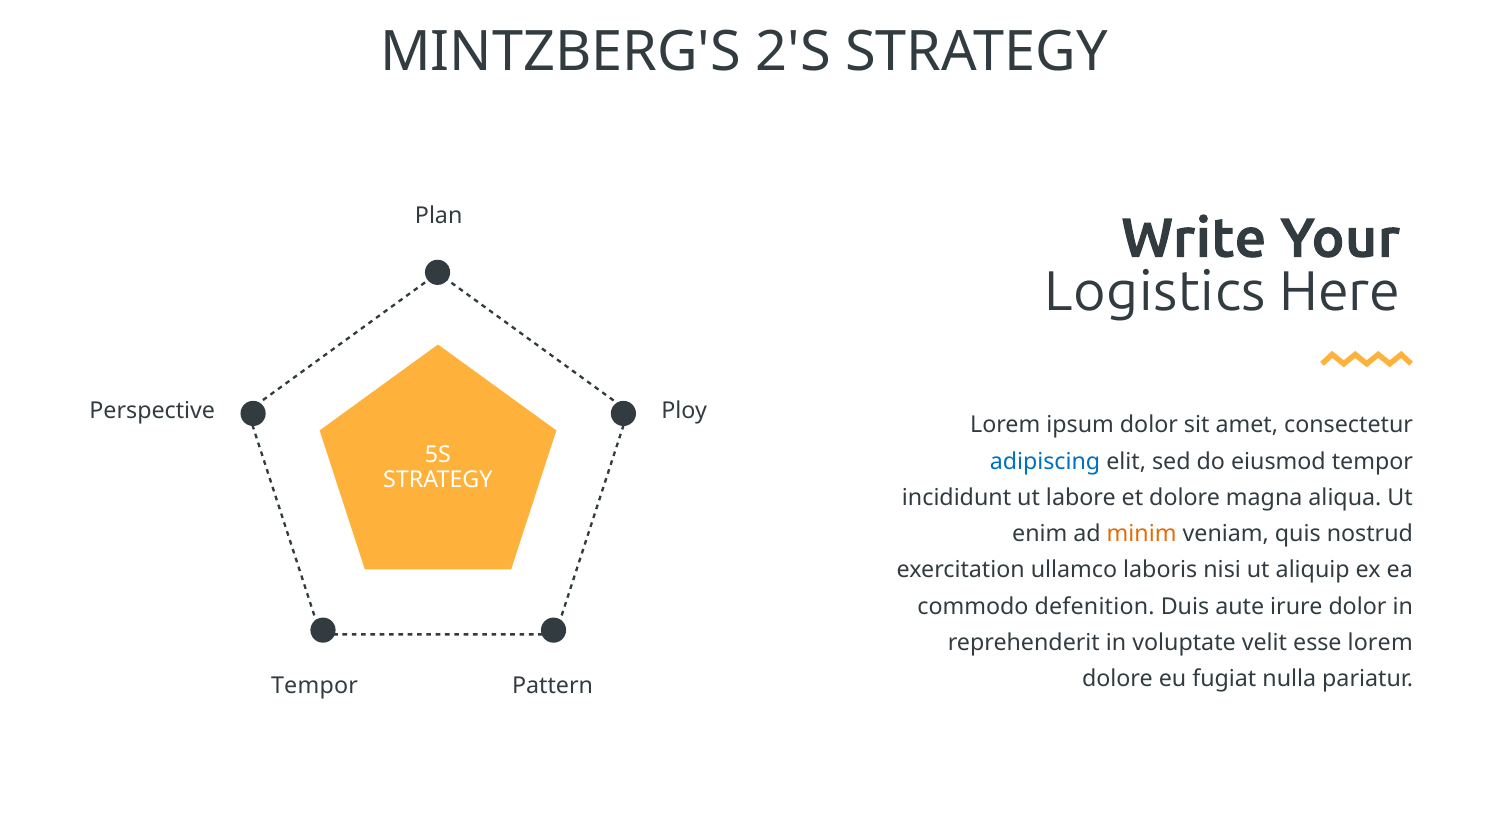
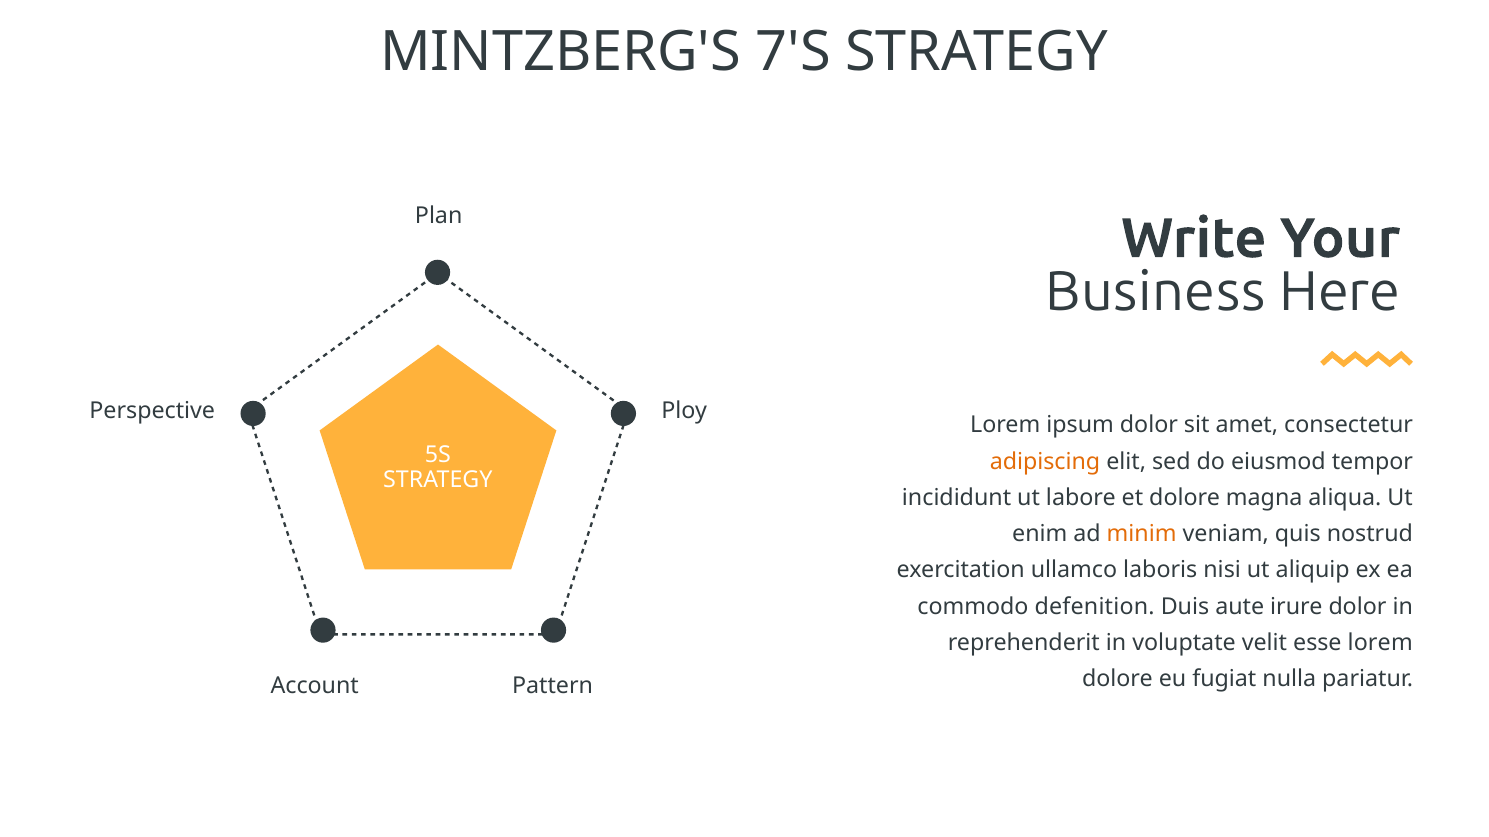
2'S: 2'S -> 7'S (793, 52)
Logistics: Logistics -> Business (1155, 292)
adipiscing colour: blue -> orange (1045, 462)
Tempor: Tempor -> Account (315, 686)
